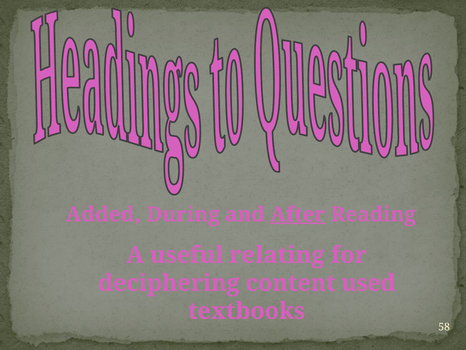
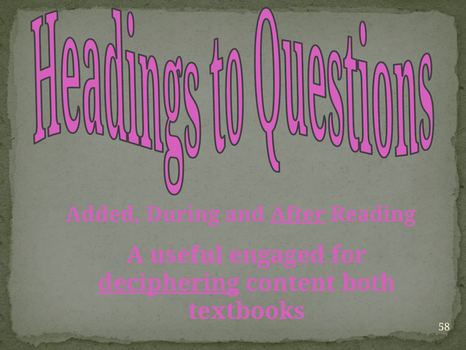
relating: relating -> engaged (277, 255)
deciphering underline: none -> present (169, 283)
used: used -> both (368, 283)
